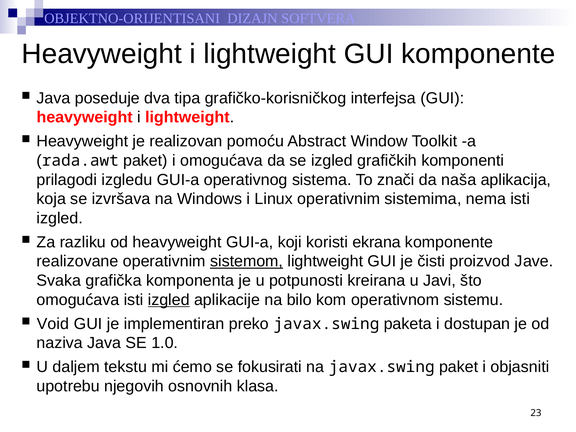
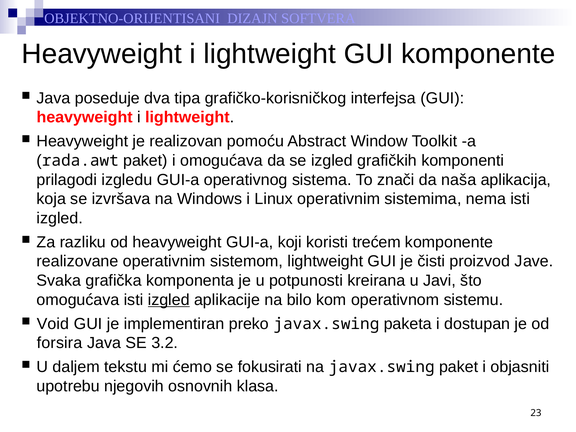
ekrana: ekrana -> trećem (377, 242)
sistemom underline: present -> none (247, 261)
naziva: naziva -> forsira (60, 343)
1.0: 1.0 -> 3.2 (165, 343)
